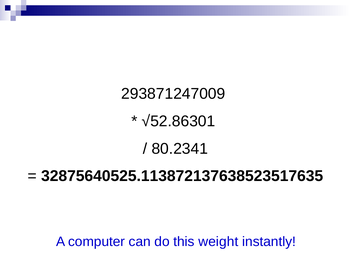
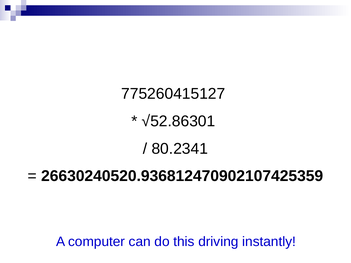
293871247009: 293871247009 -> 775260415127 (173, 94)
32875640525.113872137638523517635: 32875640525.113872137638523517635 -> 26630240520.936812470902107425359 (182, 176)
weight: weight -> driving (218, 242)
